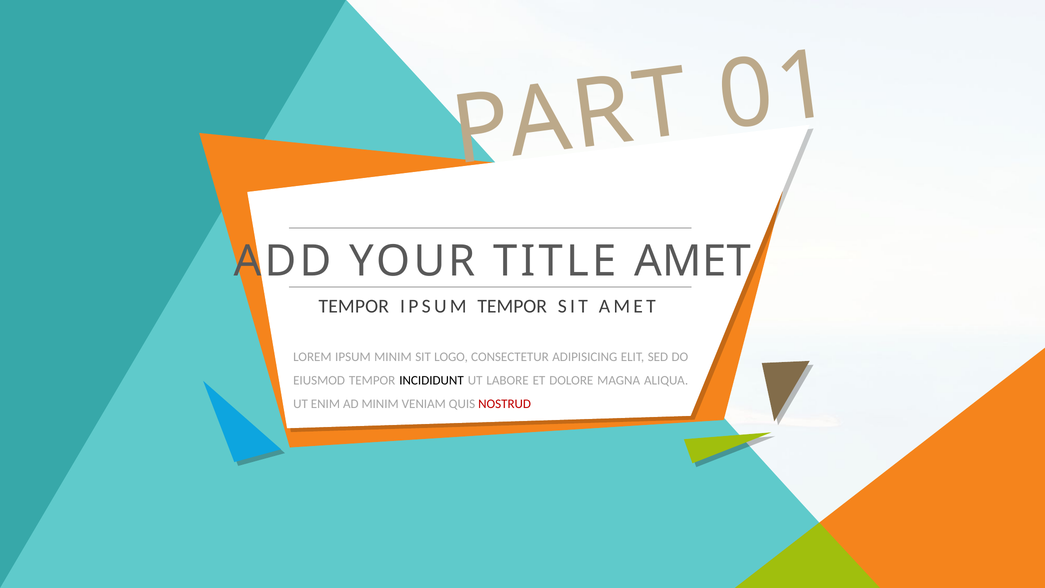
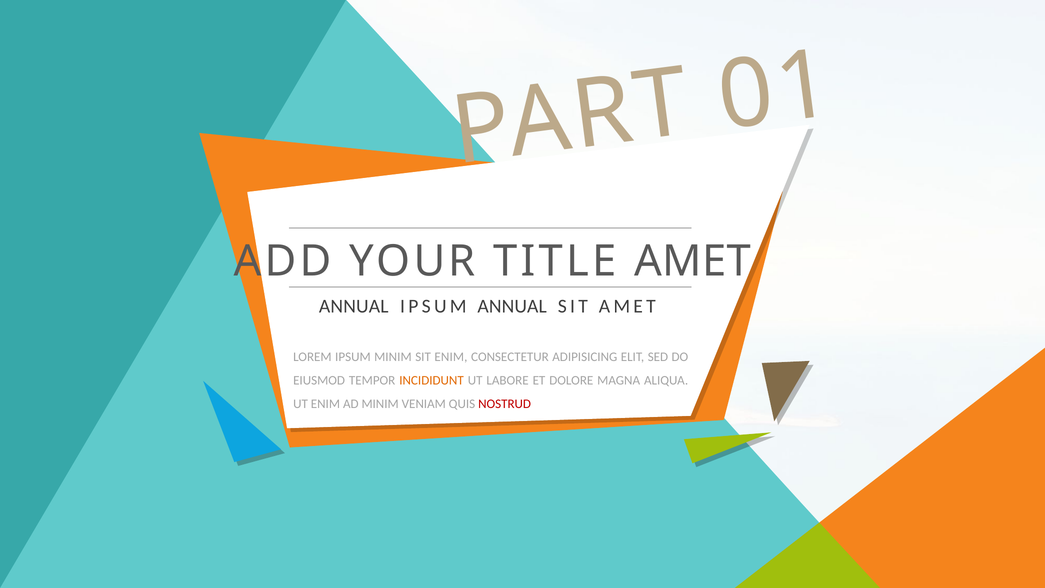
TEMPOR: TEMPOR -> ANNUAL (354, 306)
IPSUM TEMPOR: TEMPOR -> ANNUAL (512, 306)
SIT LOGO: LOGO -> ENIM (451, 357)
INCIDIDUNT colour: black -> orange (432, 380)
